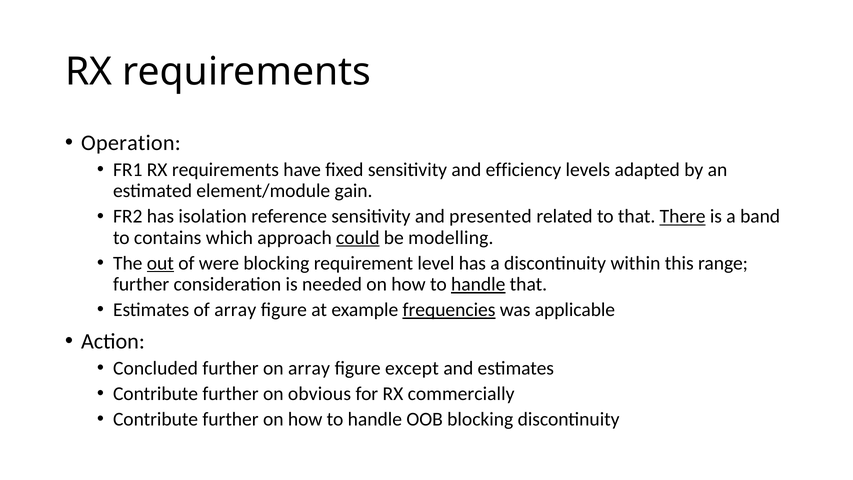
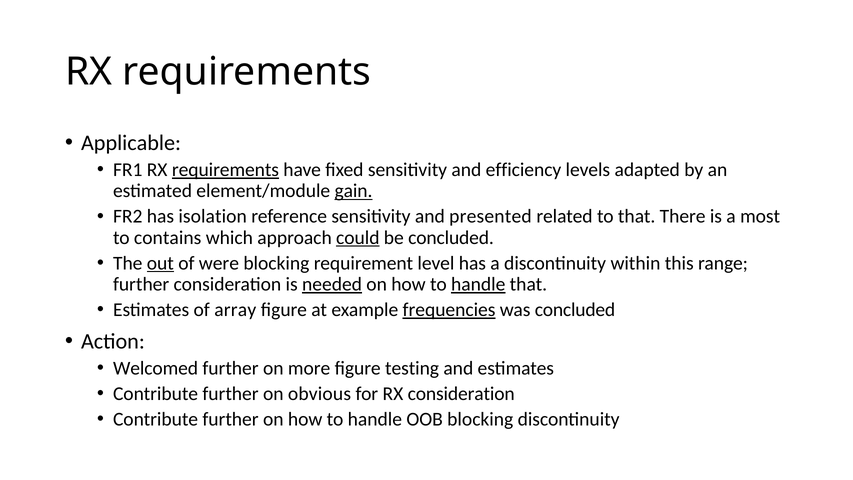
Operation: Operation -> Applicable (131, 143)
requirements underline: none -> present (225, 170)
gain underline: none -> present (354, 191)
There underline: present -> none (683, 216)
band: band -> most (760, 216)
be modelling: modelling -> concluded (451, 238)
needed underline: none -> present (332, 284)
was applicable: applicable -> concluded (575, 310)
Concluded: Concluded -> Welcomed (156, 368)
on array: array -> more (309, 368)
except: except -> testing (412, 368)
RX commercially: commercially -> consideration (461, 394)
